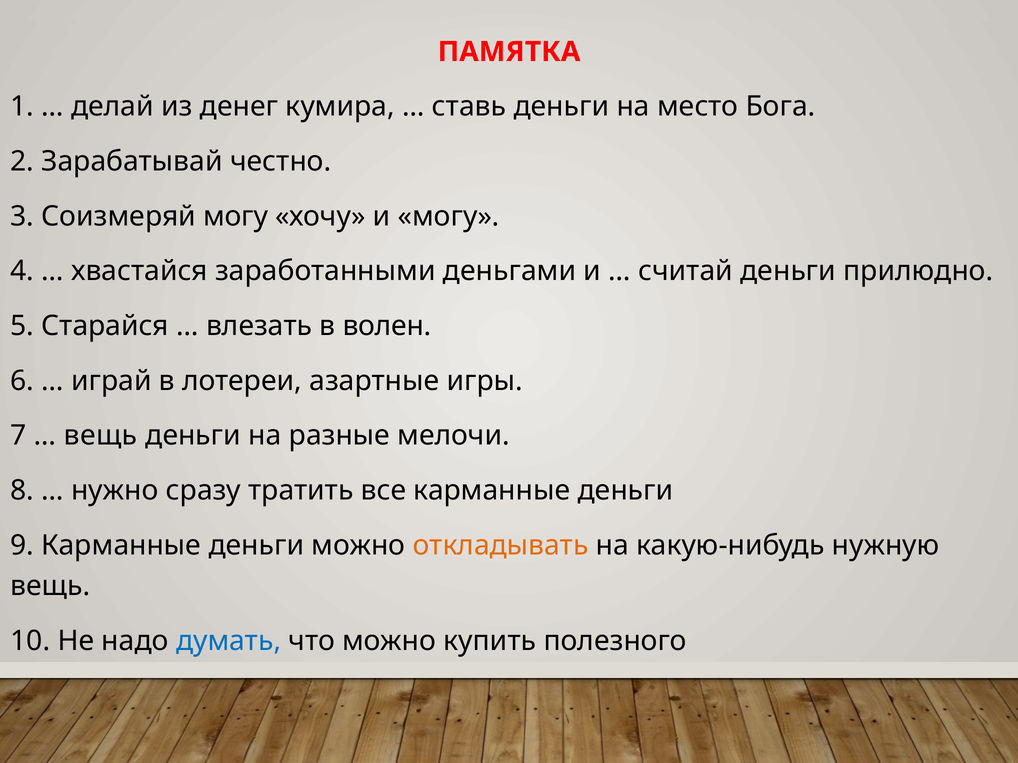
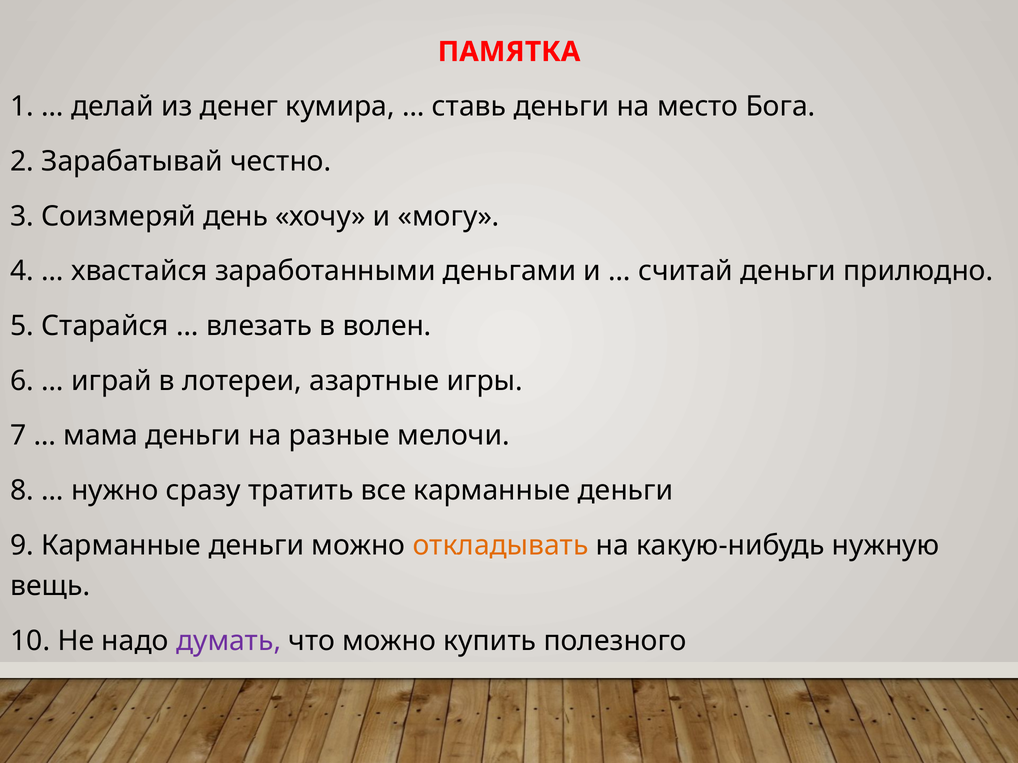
Соизмеряй могу: могу -> день (236, 216)
вещь: вещь -> мама (101, 436)
думать colour: blue -> purple (229, 641)
